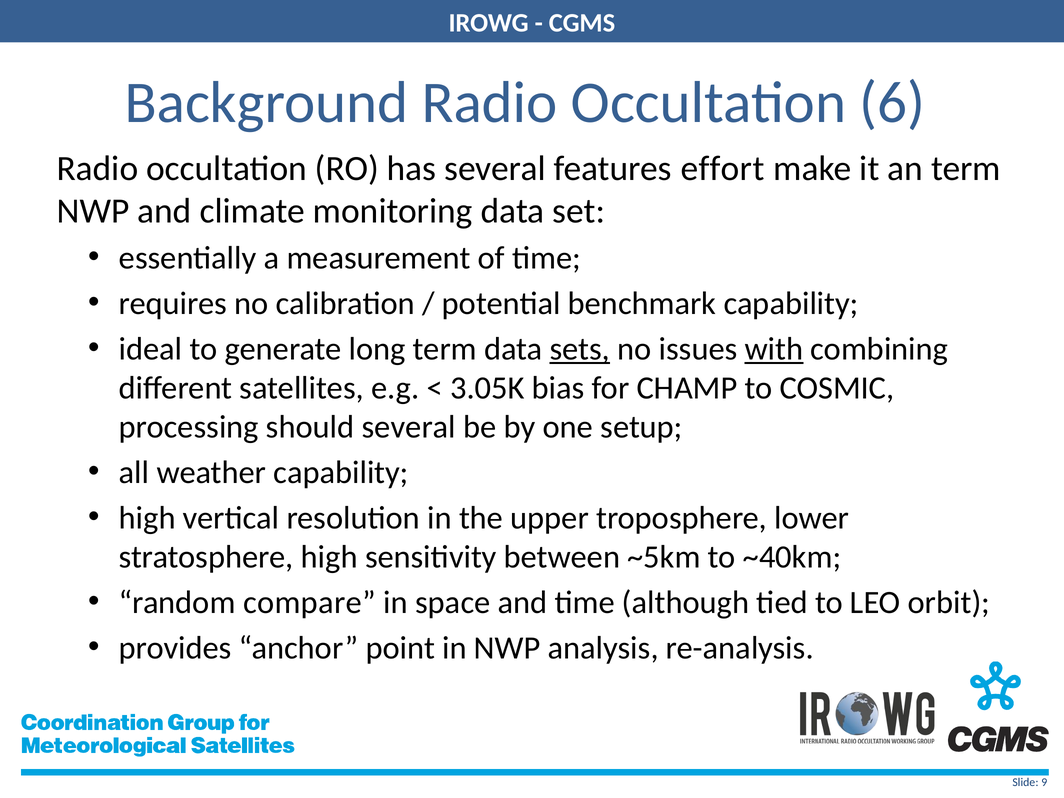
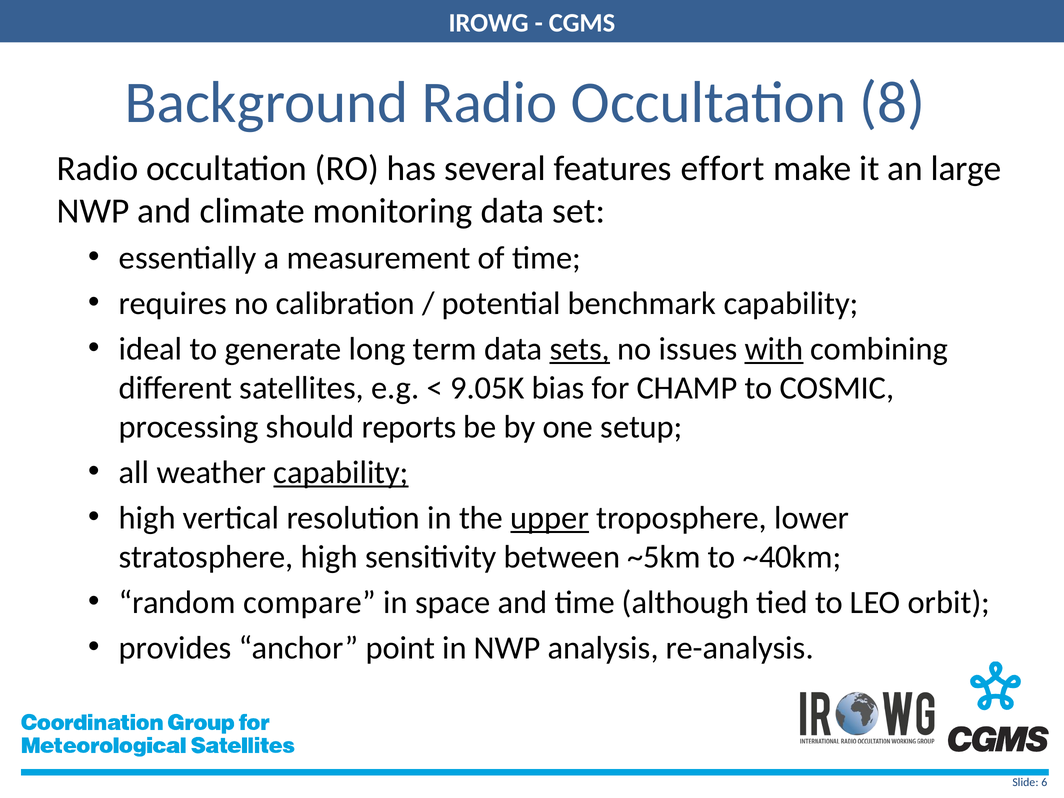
6: 6 -> 8 (892, 103)
an term: term -> large (966, 168)
3.05K: 3.05K -> 9.05K (487, 388)
should several: several -> reports (409, 427)
capability underline: none -> present (341, 472)
upper underline: none -> present (550, 518)
9: 9 -> 6 (1044, 782)
